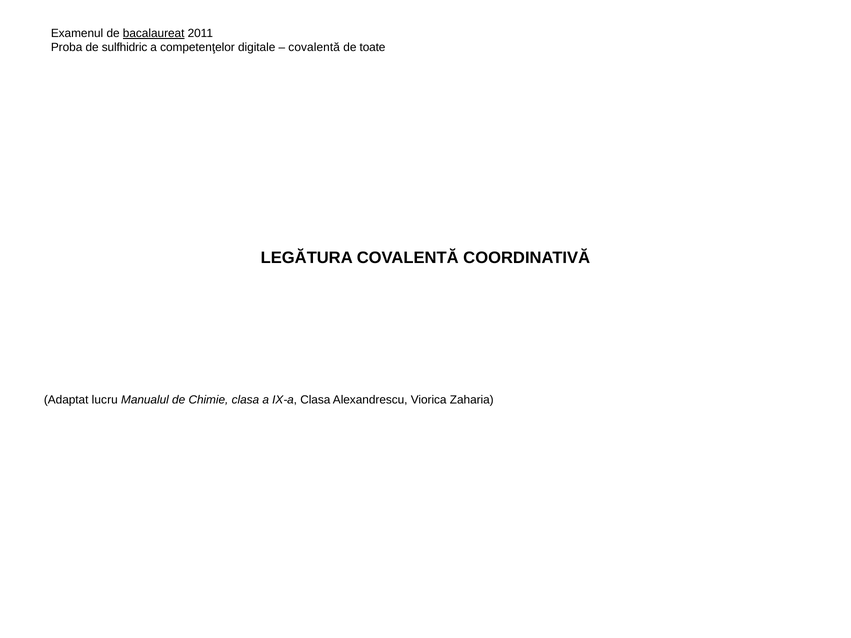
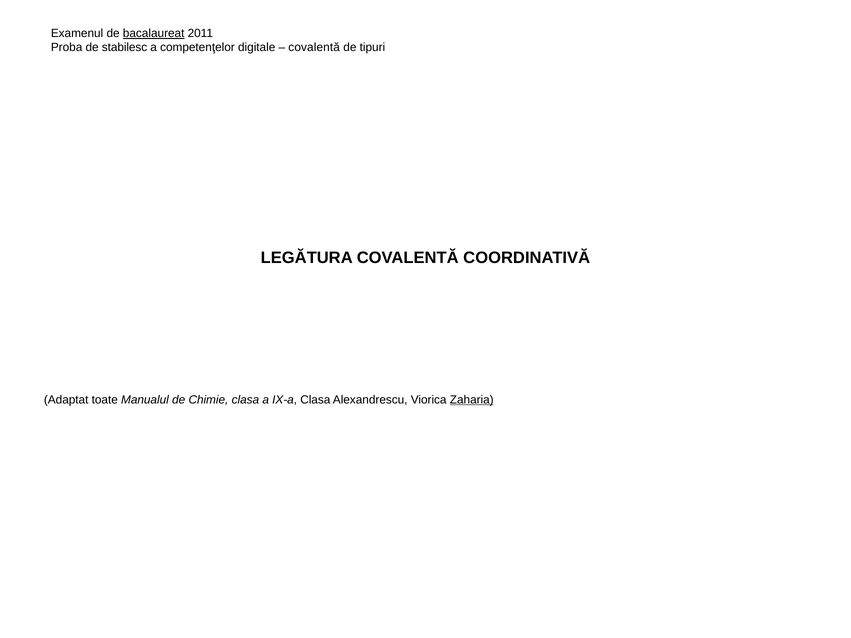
sulfhidric: sulfhidric -> stabilesc (125, 48)
toate: toate -> tipuri (372, 48)
lucru: lucru -> toate (105, 400)
Zaharia underline: none -> present (472, 400)
